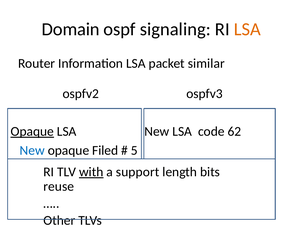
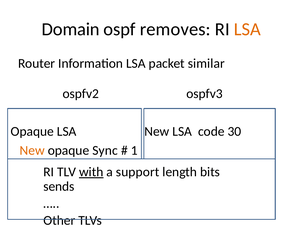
signaling: signaling -> removes (175, 29)
Opaque underline: present -> none (32, 132)
62: 62 -> 30 (234, 132)
New colour: blue -> orange (32, 150)
Filed: Filed -> Sync (105, 150)
5: 5 -> 1 (134, 150)
reuse: reuse -> sends (59, 187)
